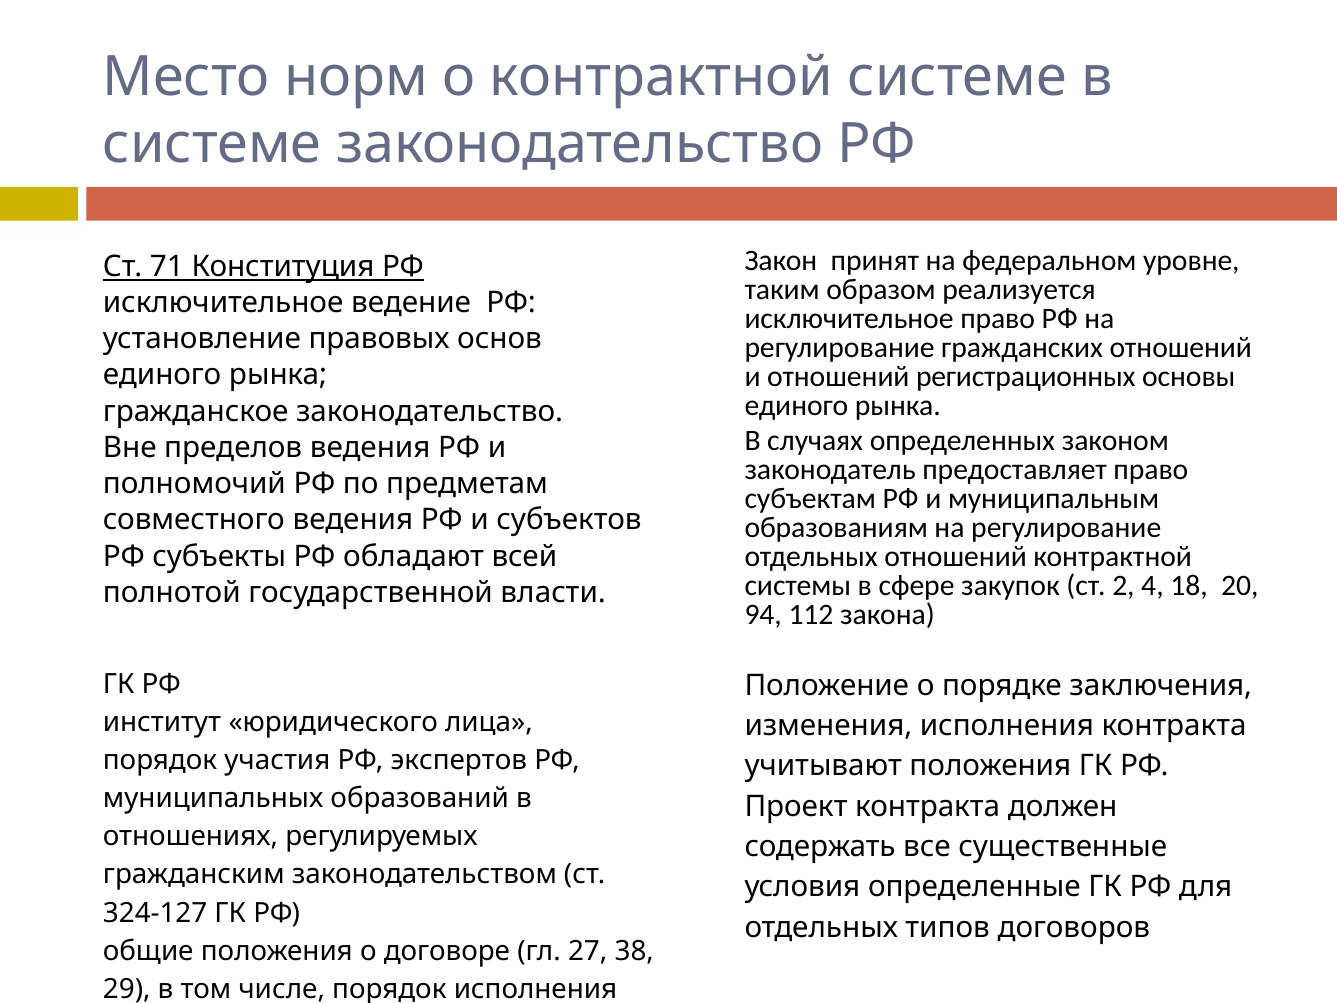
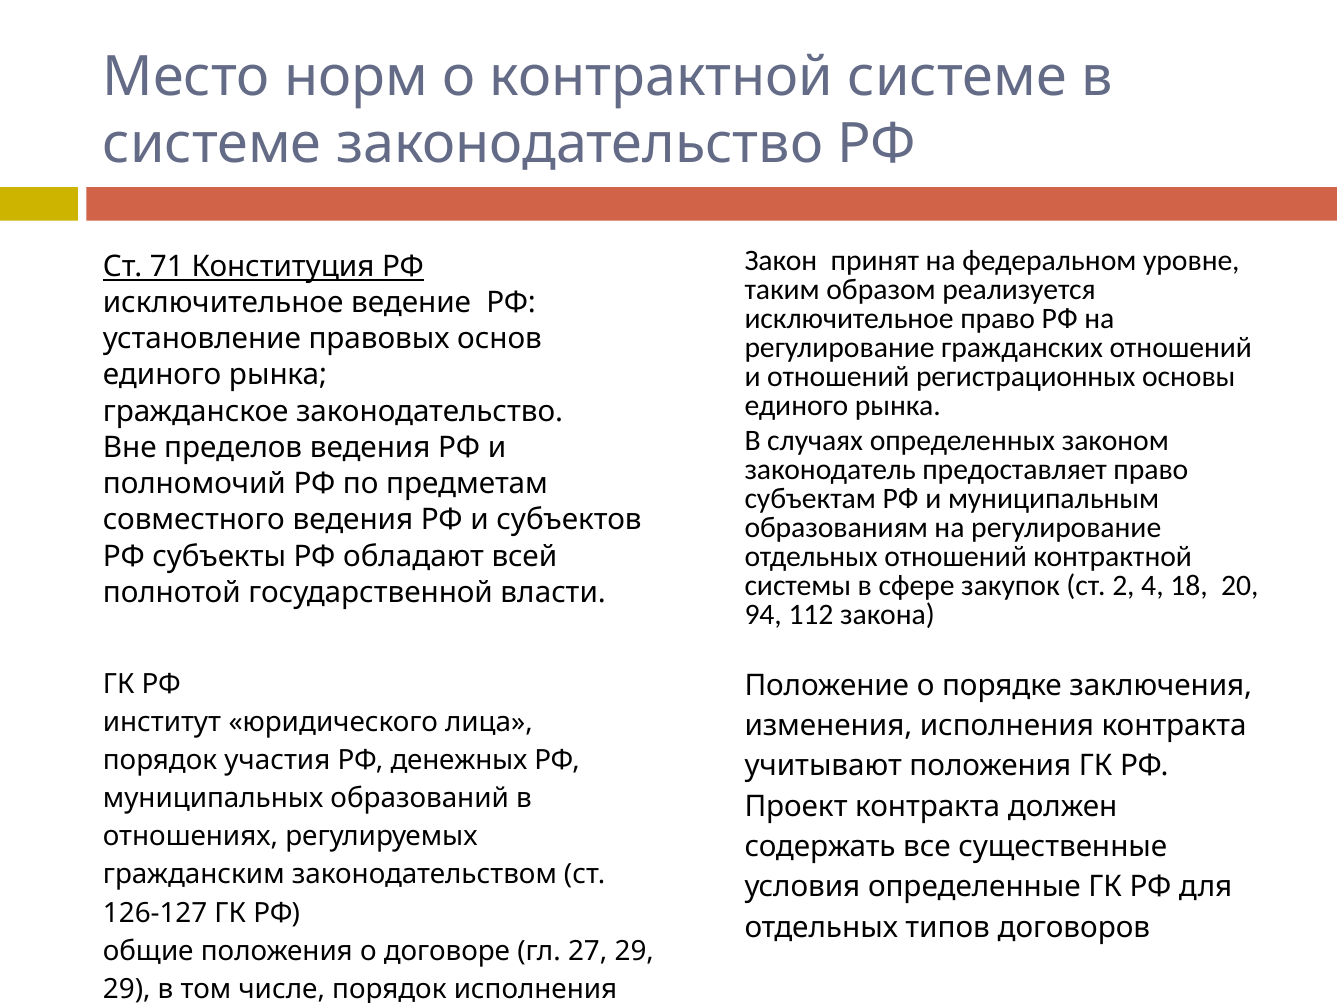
экспертов: экспертов -> денежных (459, 760)
324-127: 324-127 -> 126-127 (155, 913)
27 38: 38 -> 29 (634, 951)
